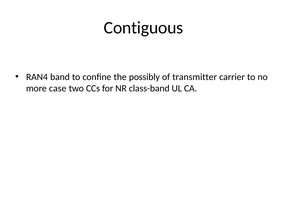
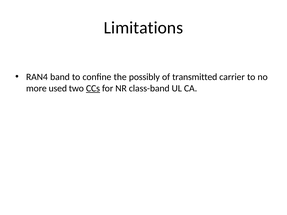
Contiguous: Contiguous -> Limitations (143, 28)
transmitter: transmitter -> transmitted (195, 77)
case: case -> used (58, 89)
CCs underline: none -> present (93, 89)
